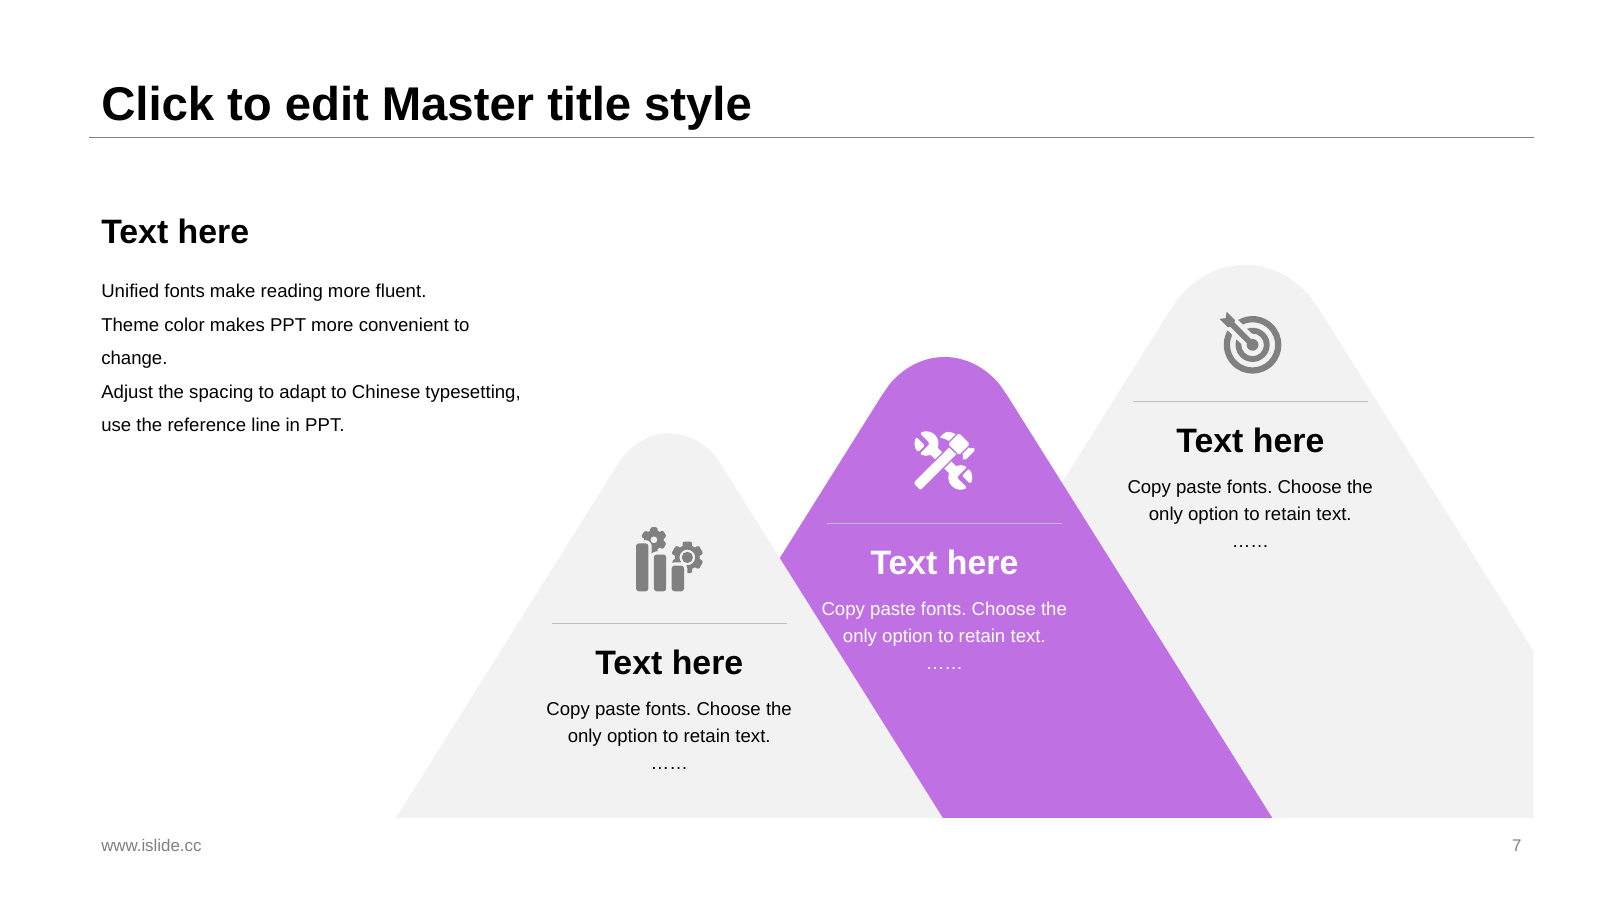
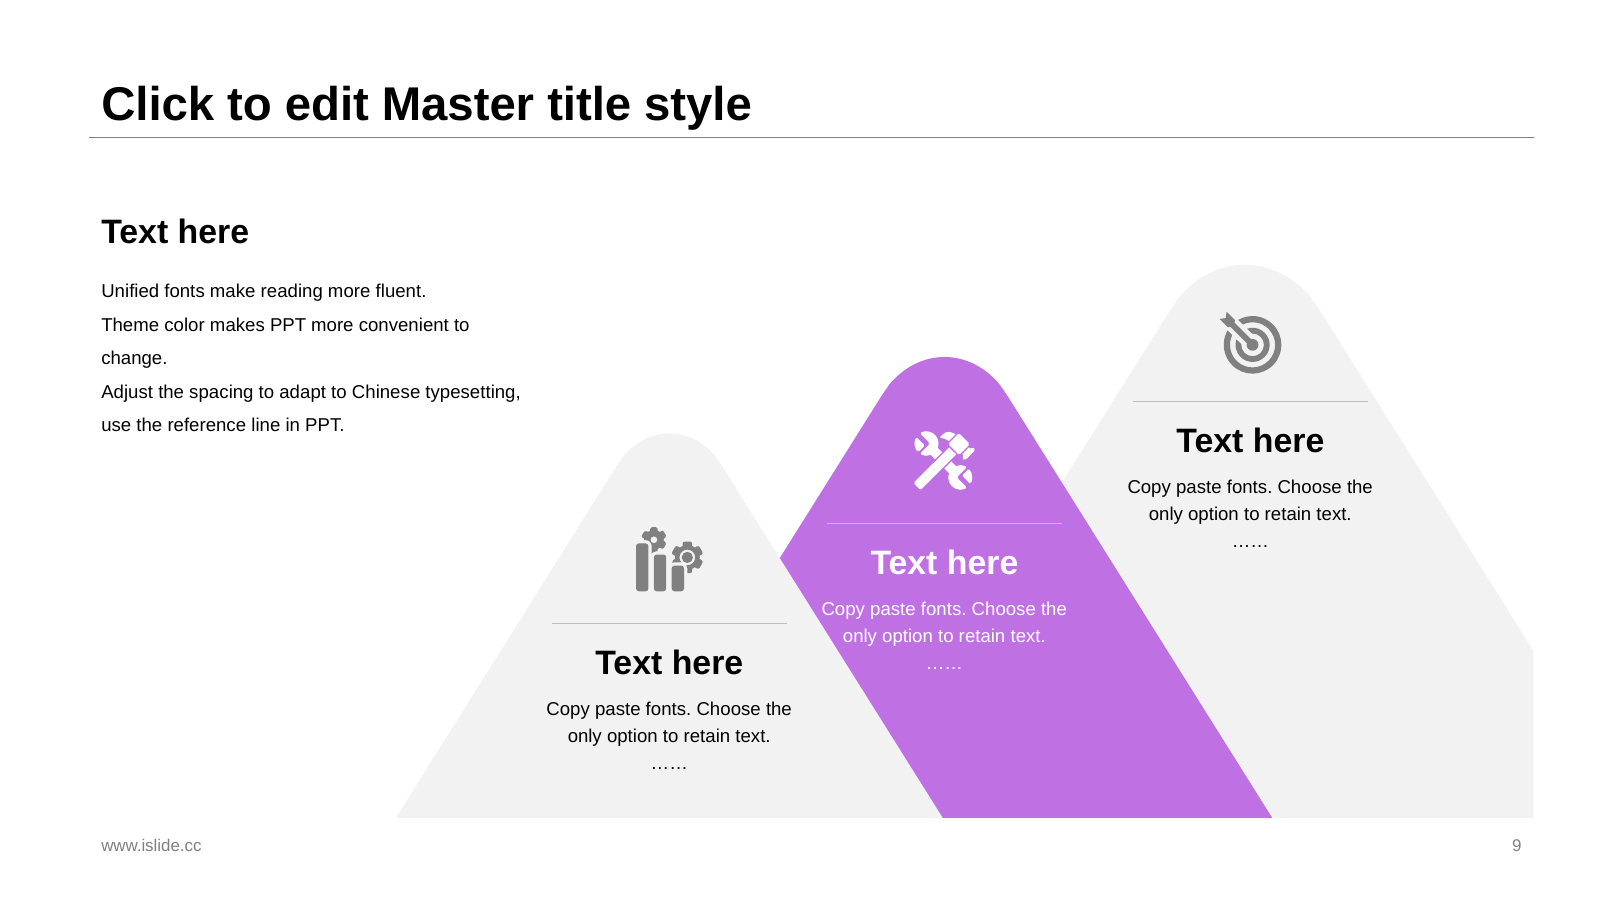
7: 7 -> 9 (1517, 846)
